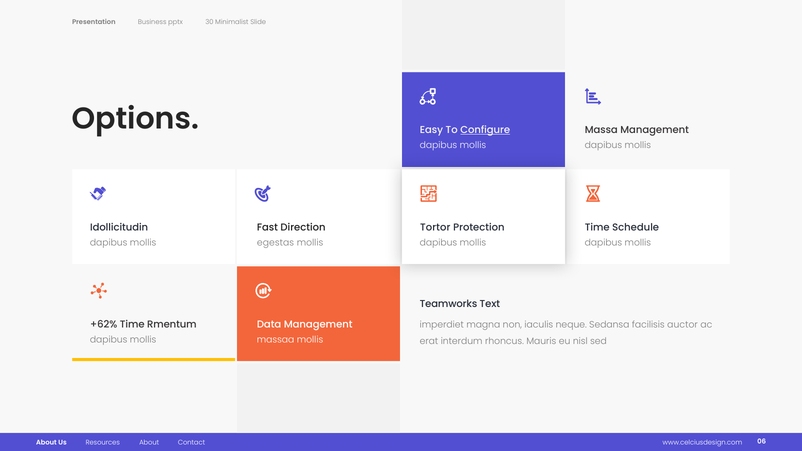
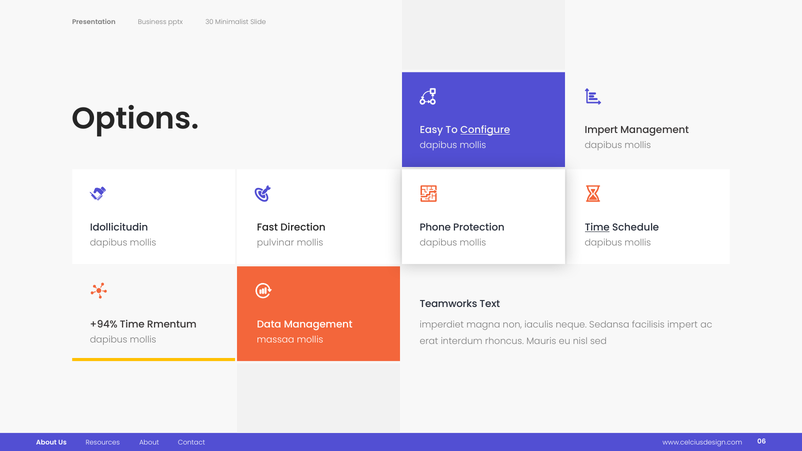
Massa: Massa -> Impert (601, 130)
Tortor: Tortor -> Phone (435, 228)
Time underline: none -> present (597, 228)
egestas: egestas -> pulvinar (276, 243)
+62%: +62% -> +94% (104, 325)
facilisis auctor: auctor -> impert (683, 325)
